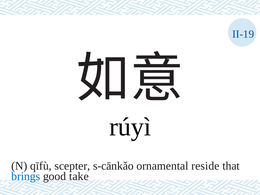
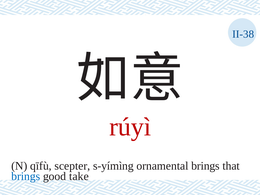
II-19: II-19 -> II-38 (243, 34)
rúyì colour: black -> red (130, 127)
s-cānkǎo: s-cānkǎo -> s-yímìng (113, 166)
ornamental reside: reside -> brings (205, 166)
